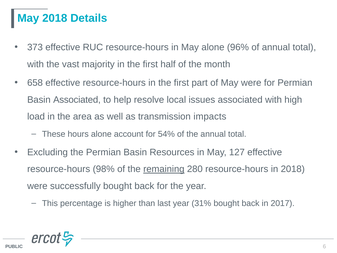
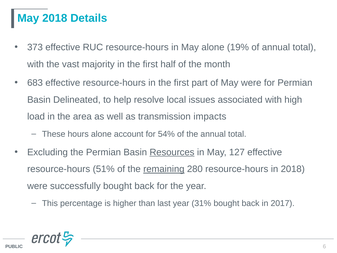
96%: 96% -> 19% (238, 47)
658: 658 -> 683 (35, 83)
Basin Associated: Associated -> Delineated (77, 100)
Resources underline: none -> present (172, 152)
98%: 98% -> 51% (104, 169)
